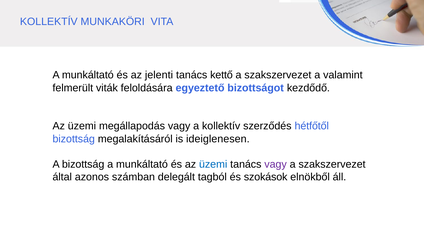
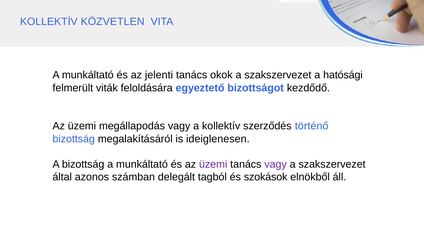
MUNKAKÖRI: MUNKAKÖRI -> KÖZVETLEN (113, 22)
kettő: kettő -> okok (221, 75)
valamint: valamint -> hatósági (343, 75)
hétfőtől: hétfőtől -> történő (312, 126)
üzemi colour: blue -> purple (213, 164)
